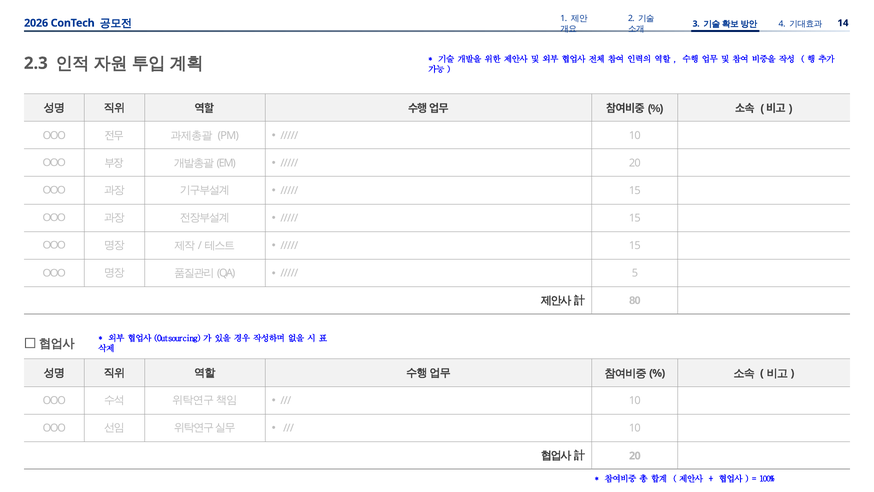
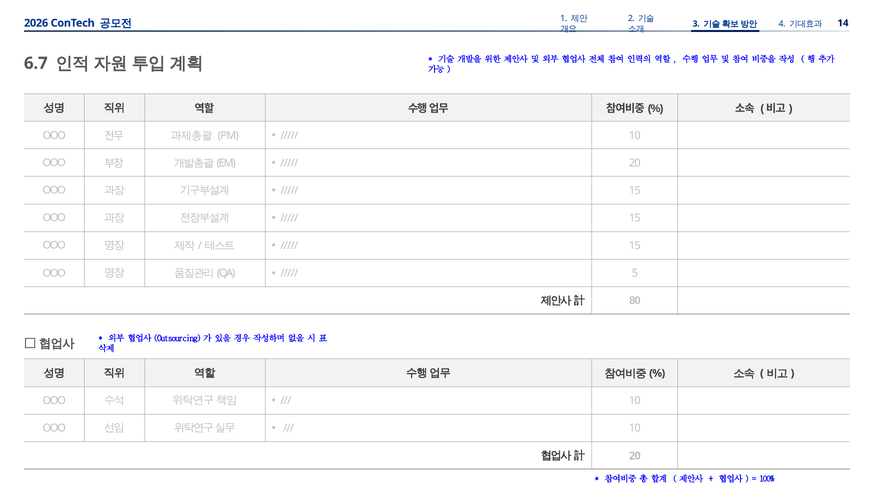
2.3: 2.3 -> 6.7 (36, 63)
